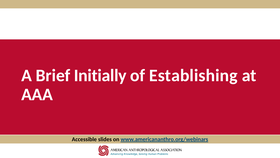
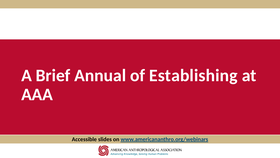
Initially: Initially -> Annual (100, 75)
